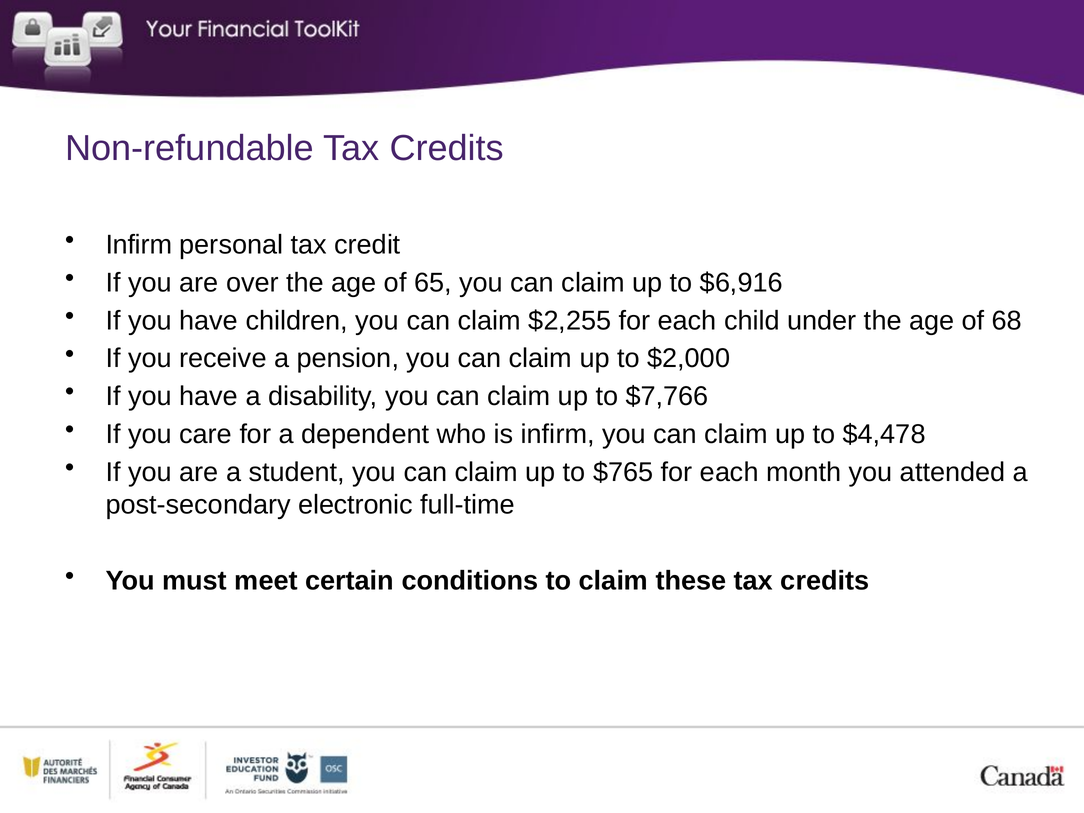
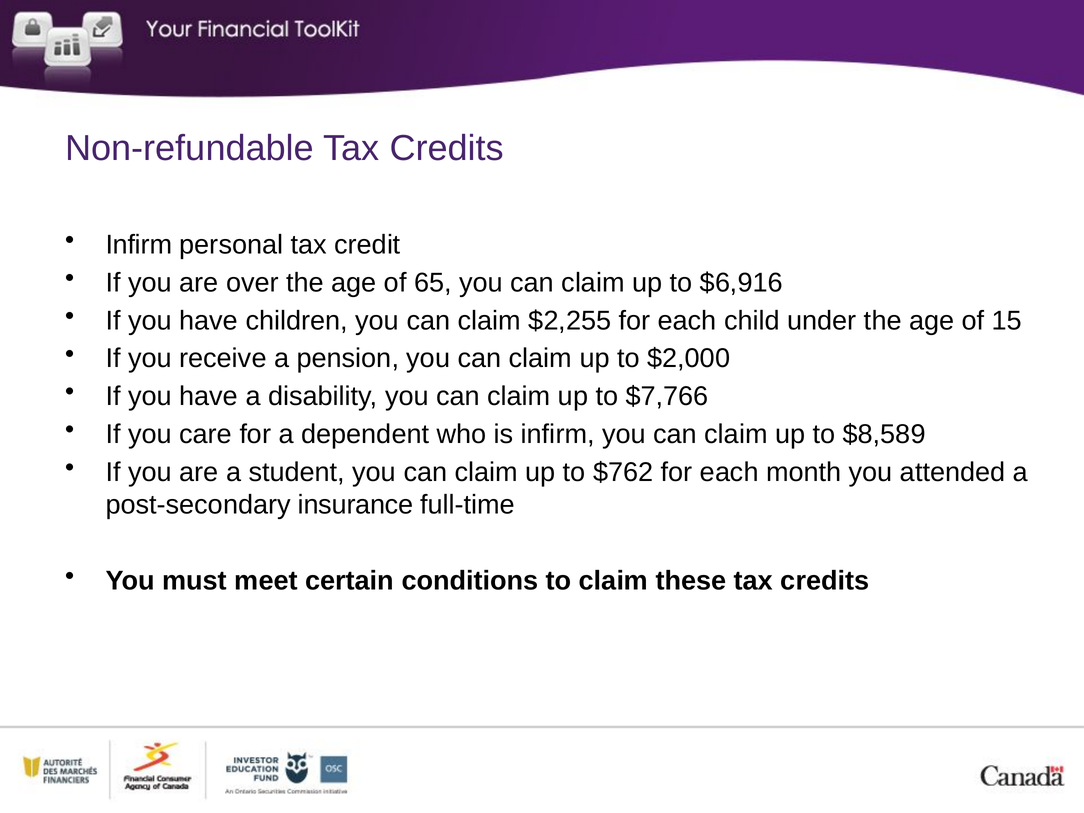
68: 68 -> 15 (1007, 321)
$4,478: $4,478 -> $8,589 (884, 434)
$765: $765 -> $762 (623, 472)
electronic: electronic -> insurance (356, 505)
